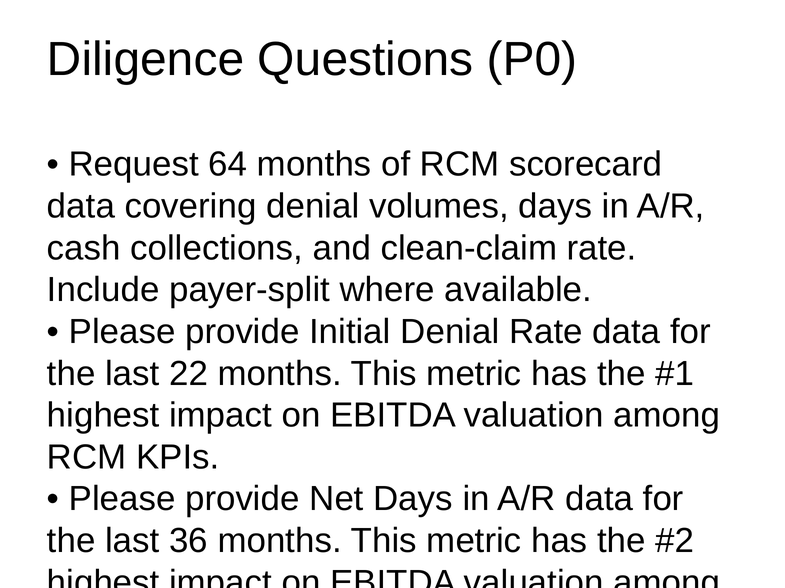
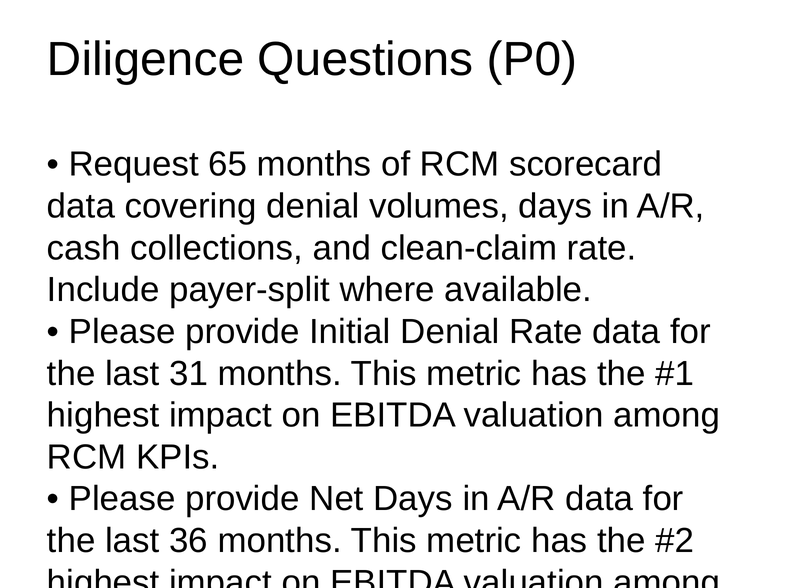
64: 64 -> 65 (228, 165)
22: 22 -> 31 (189, 374)
